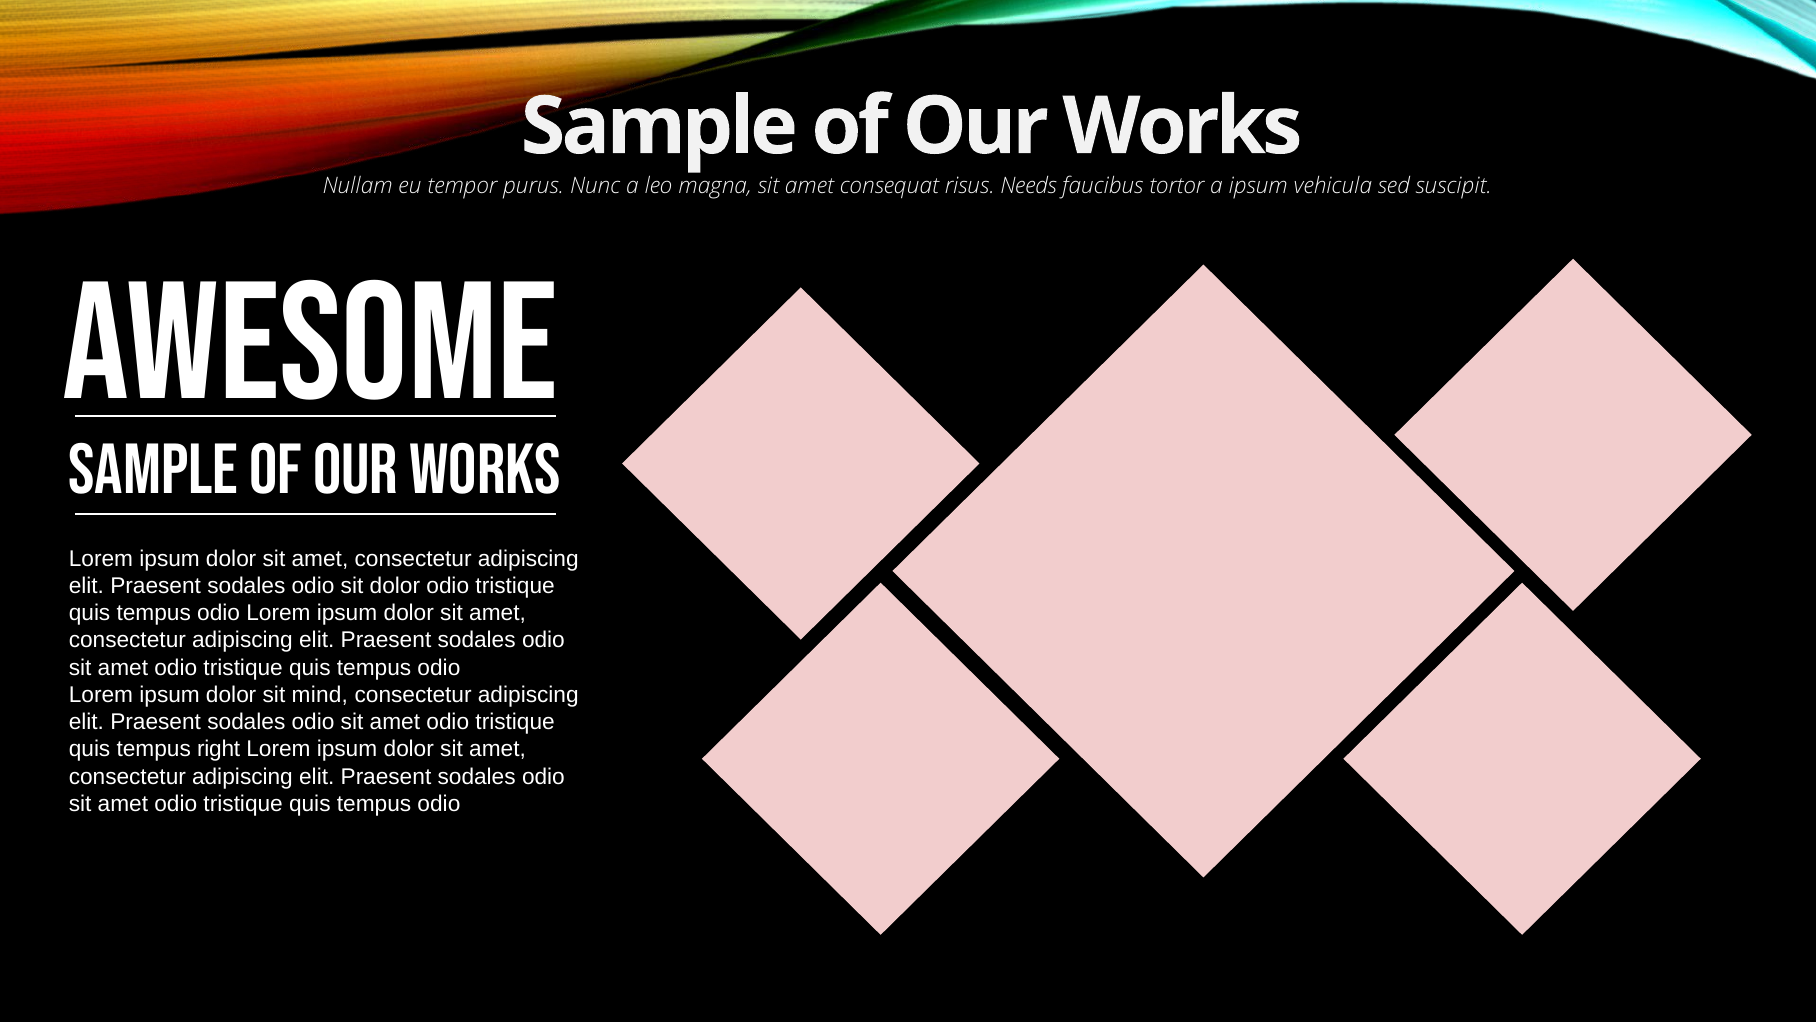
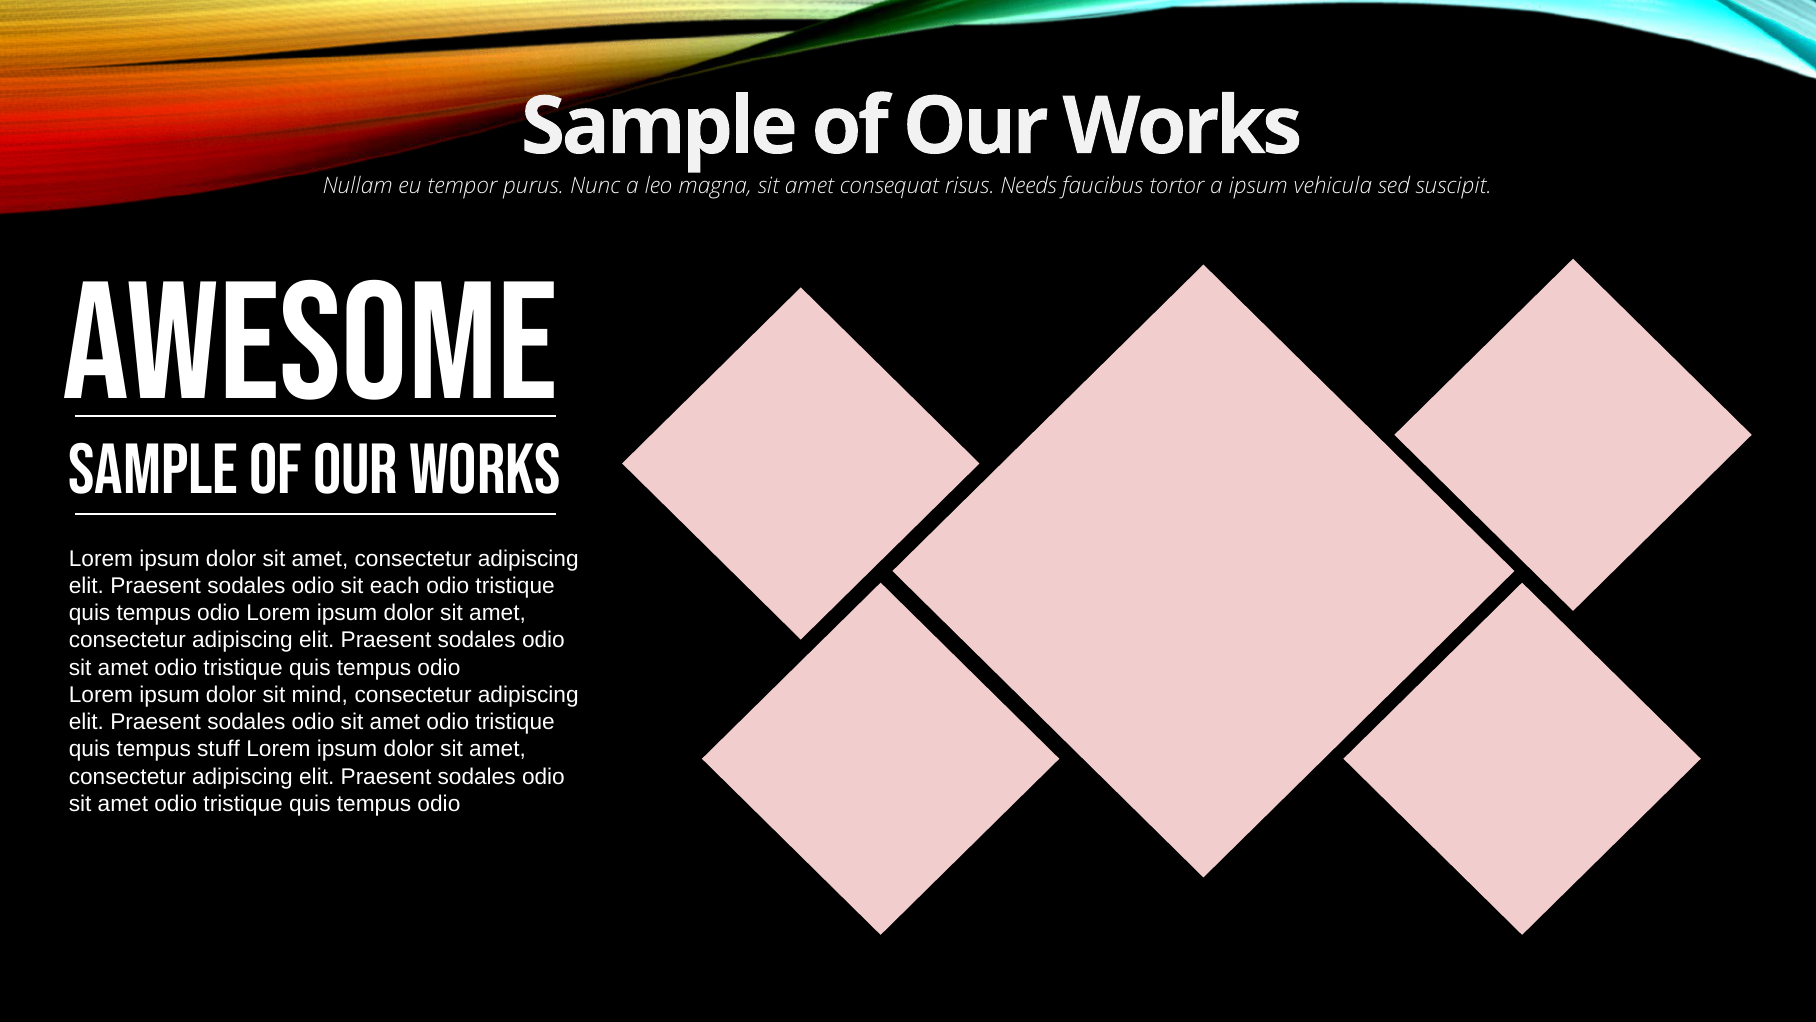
sit dolor: dolor -> each (395, 586)
right: right -> stuff (219, 749)
